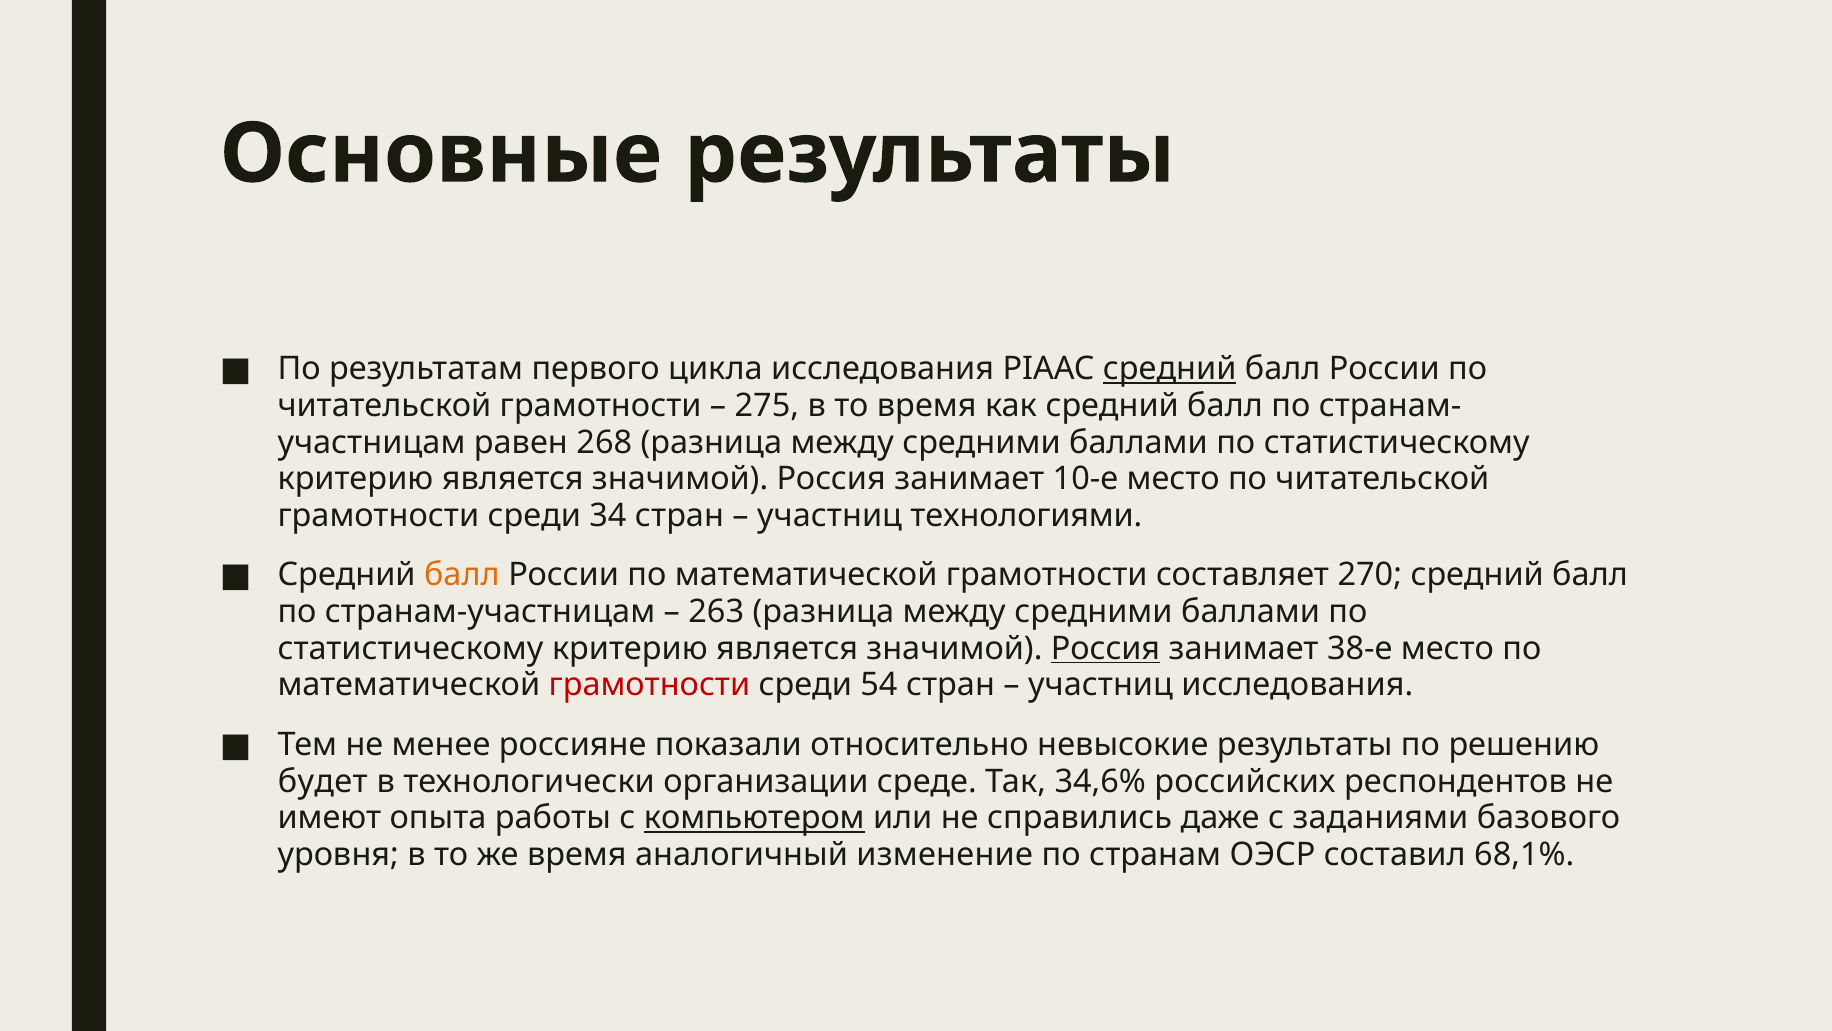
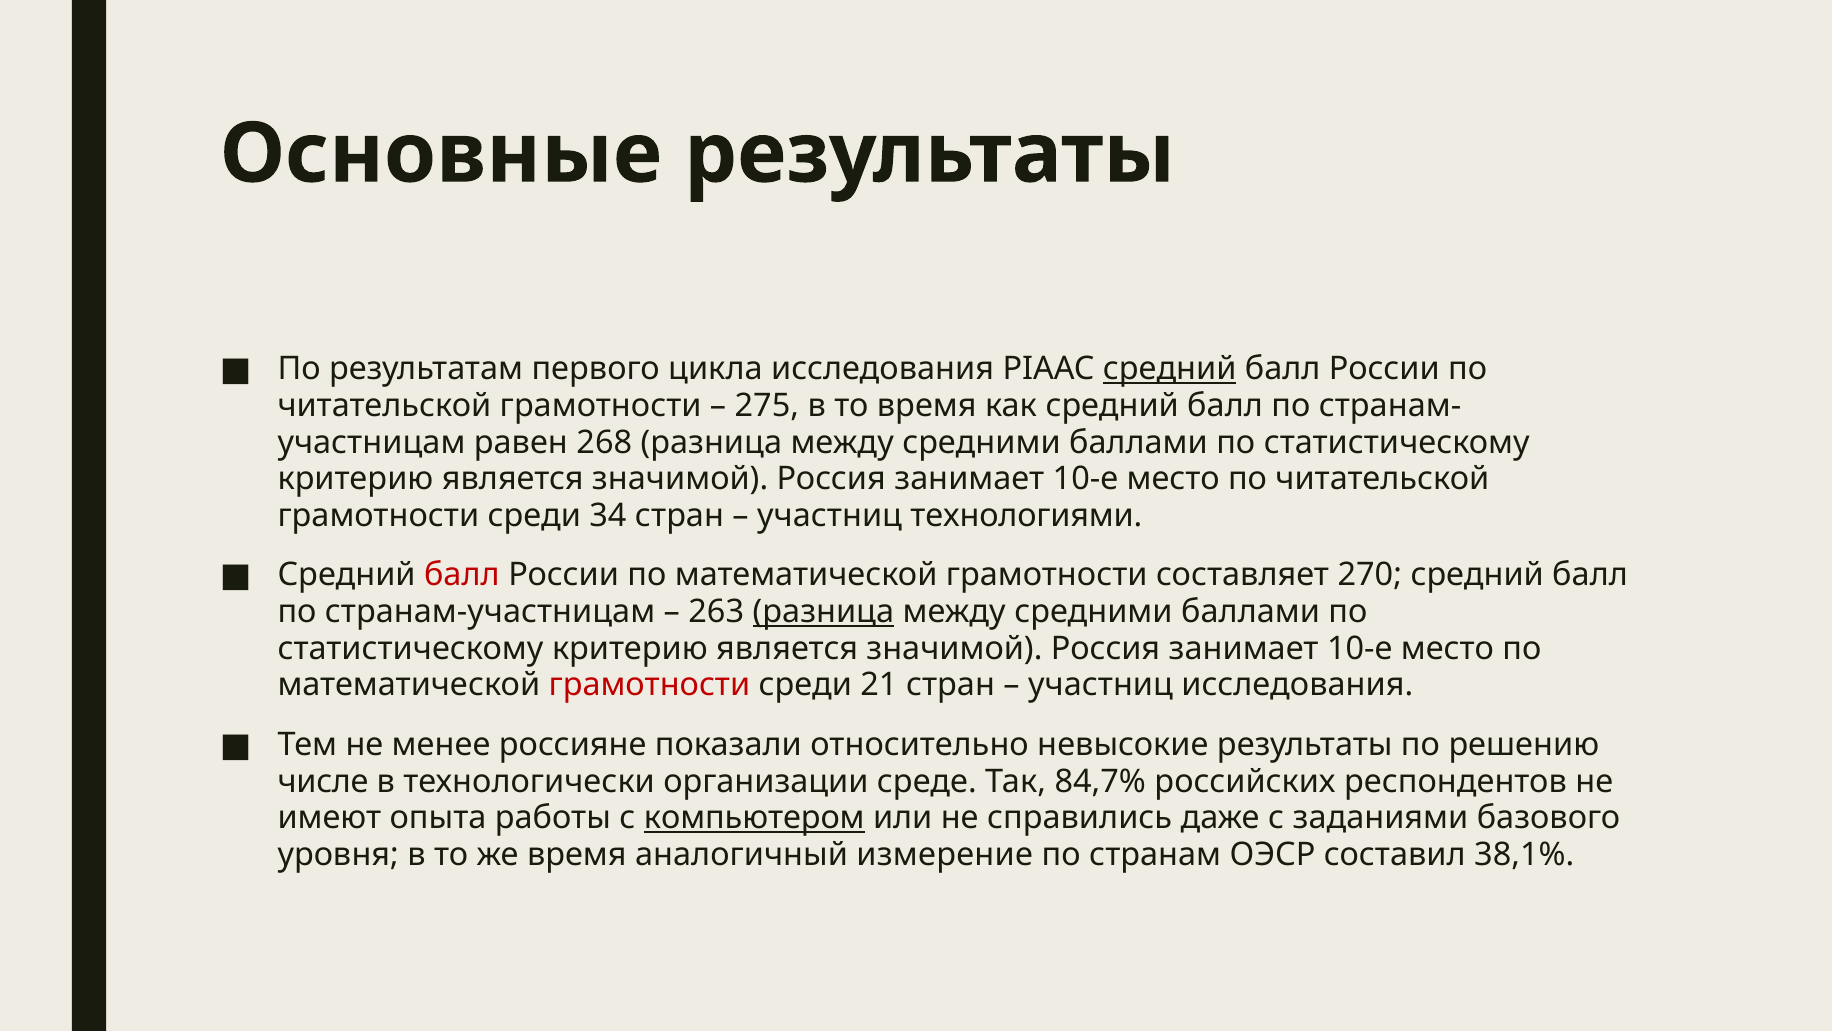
балл colour: orange -> red (462, 575)
разница underline: none -> present (823, 612)
Россия underline: present -> none (1106, 648)
38-е: 38-е -> 10-е (1360, 648)
54: 54 -> 21 (879, 685)
будет: будет -> числе (323, 781)
34,6%: 34,6% -> 84,7% (1100, 781)
изменение: изменение -> измерение (945, 854)
68,1%: 68,1% -> 38,1% (1524, 854)
